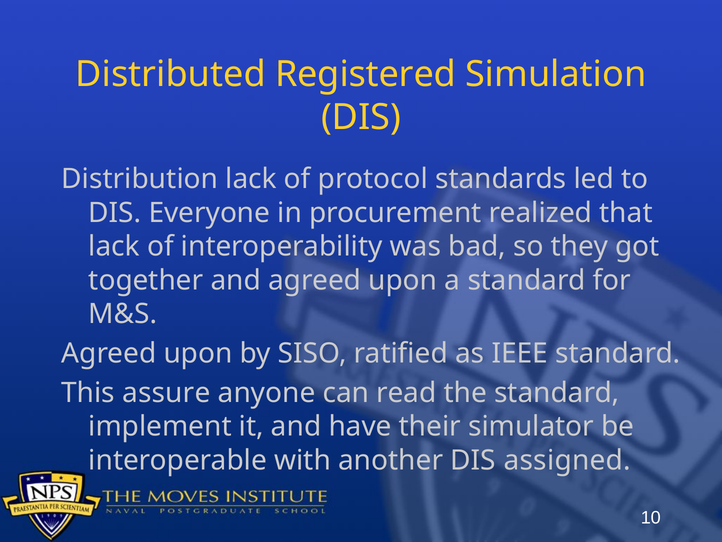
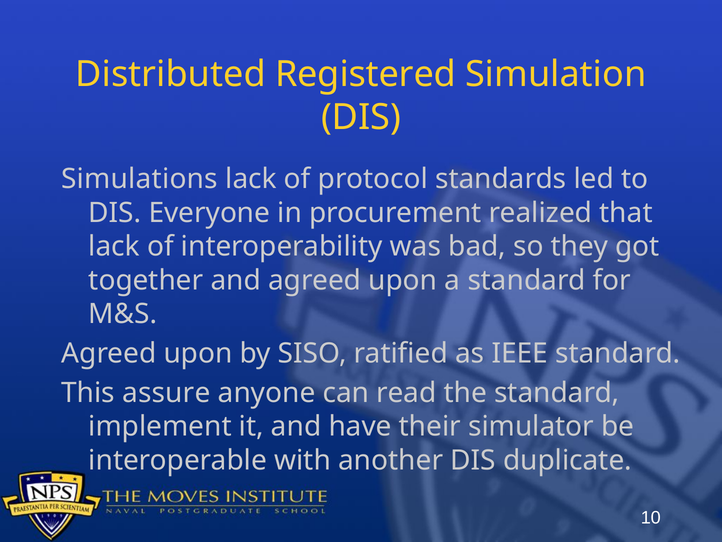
Distribution: Distribution -> Simulations (140, 179)
assigned: assigned -> duplicate (567, 460)
